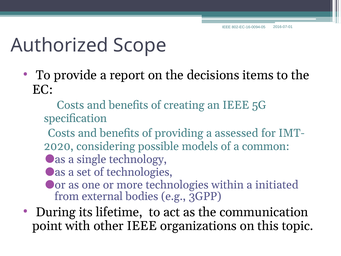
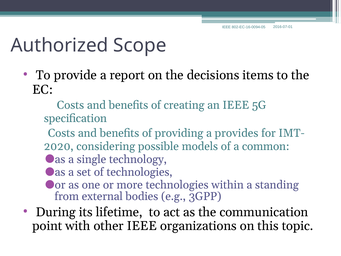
assessed: assessed -> provides (236, 133)
initiated: initiated -> standing (277, 185)
